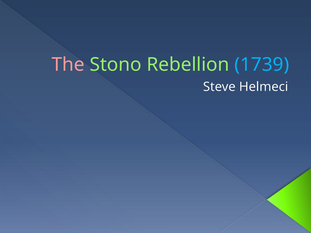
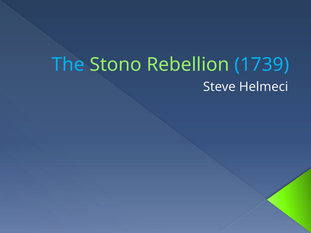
The colour: pink -> light blue (68, 65)
